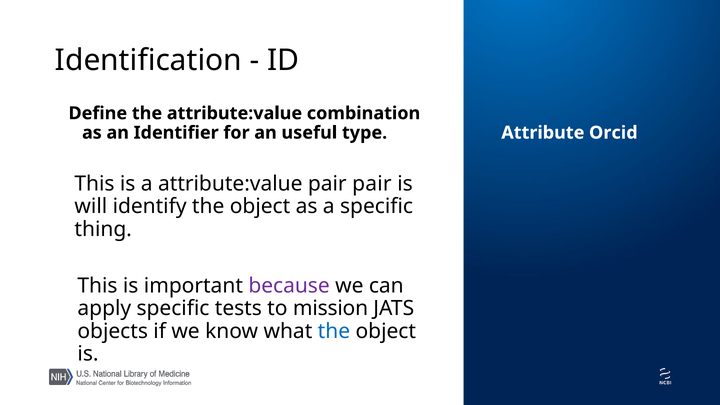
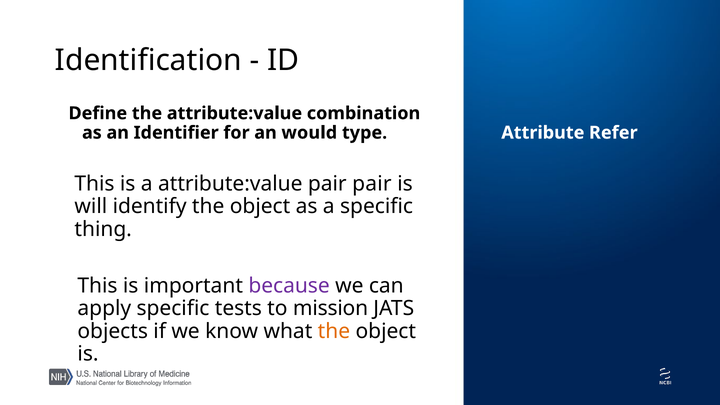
useful: useful -> would (309, 133)
Orcid: Orcid -> Refer (613, 133)
the colour: blue -> orange (334, 331)
